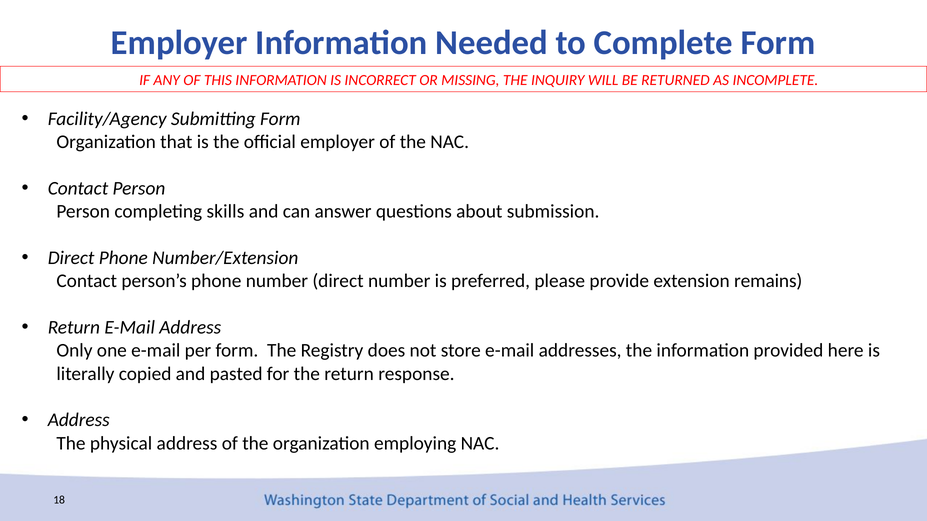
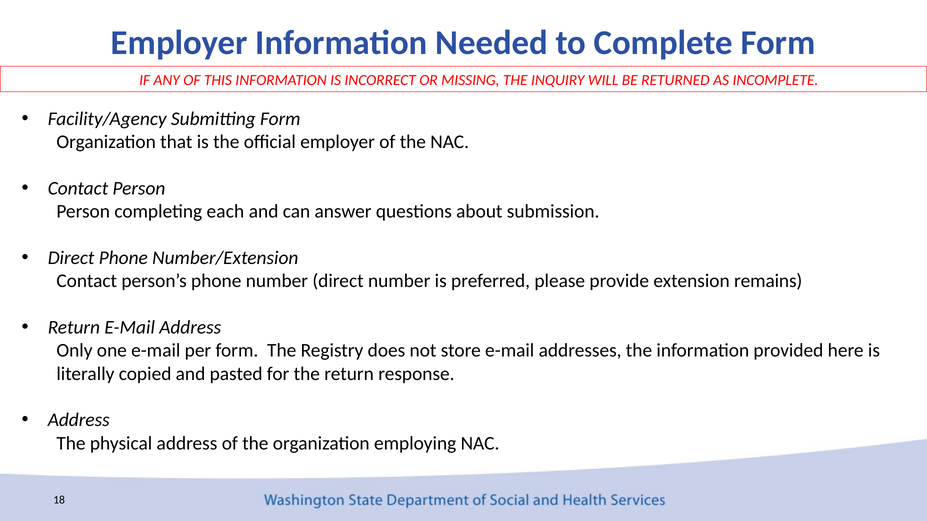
skills: skills -> each (225, 212)
